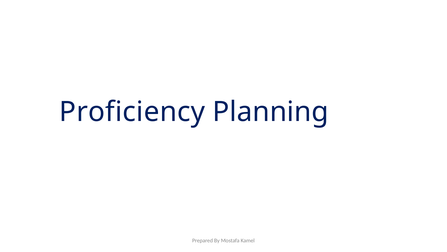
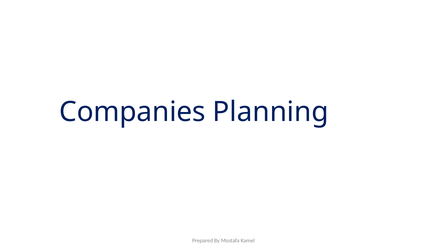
Proficiency: Proficiency -> Companies (132, 112)
